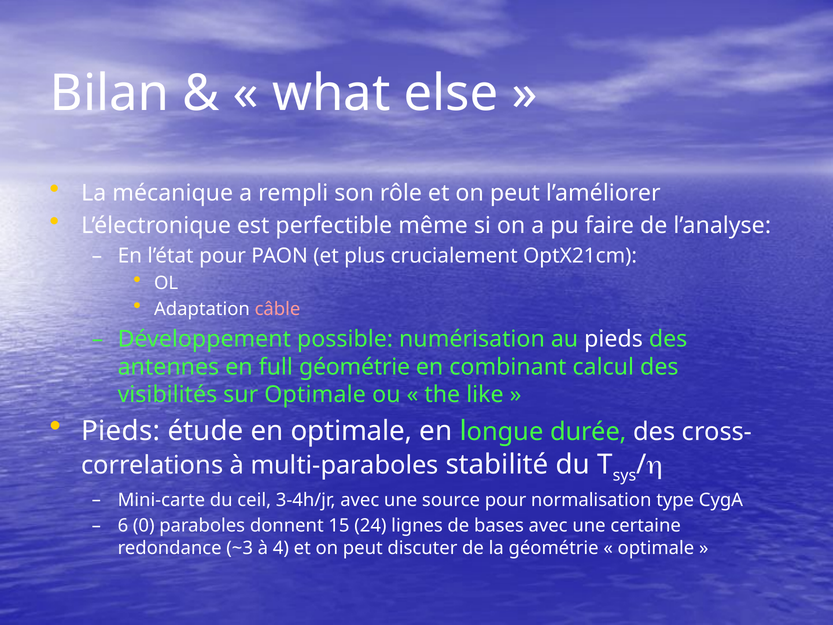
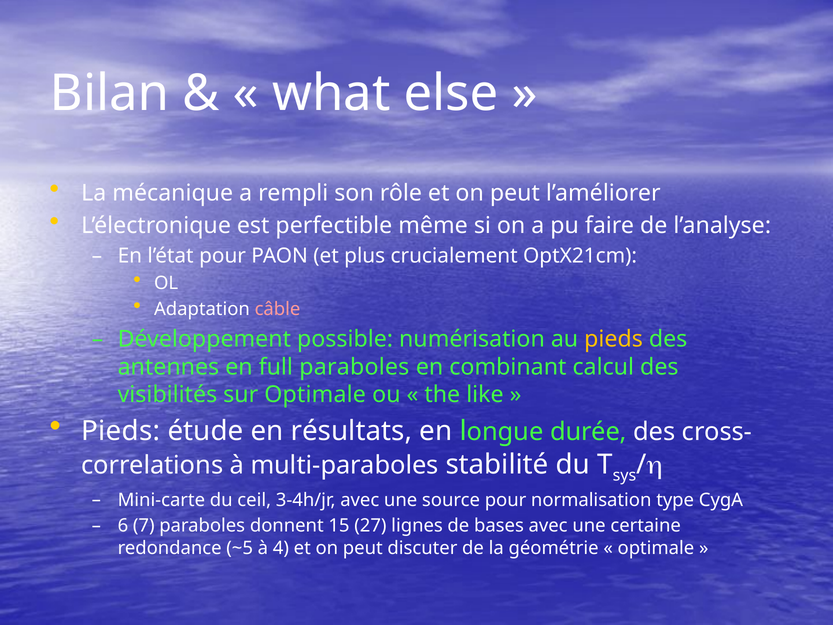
pieds colour: white -> yellow (614, 339)
full géométrie: géométrie -> paraboles (354, 367)
en optimale: optimale -> résultats (351, 431)
0: 0 -> 7 (144, 526)
24: 24 -> 27 (370, 526)
~3: ~3 -> ~5 (240, 548)
